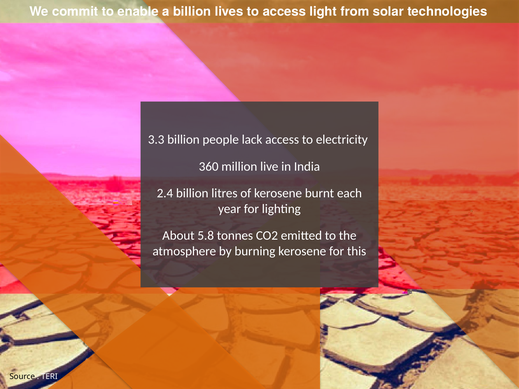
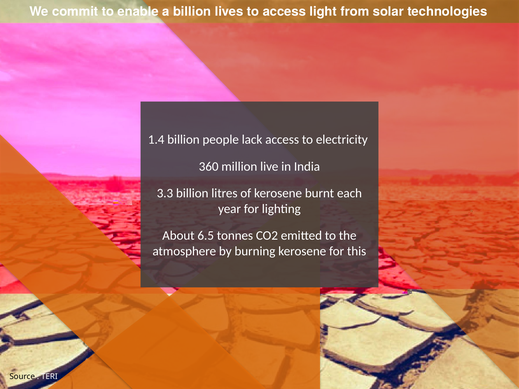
3.3: 3.3 -> 1.4 (156, 140)
2.4: 2.4 -> 3.3 (165, 193)
5.8: 5.8 -> 6.5 (206, 236)
